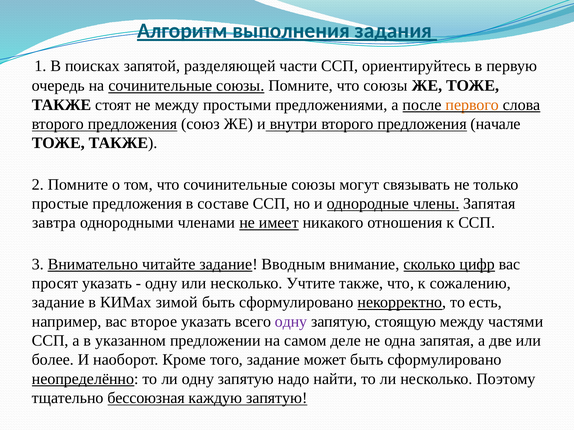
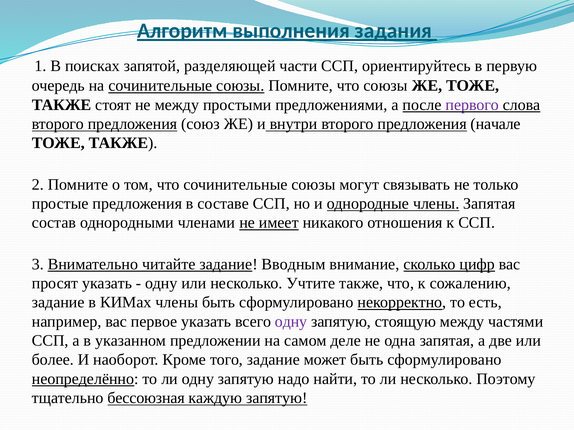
первого colour: orange -> purple (472, 105)
завтра: завтра -> состав (54, 223)
КИМах зимой: зимой -> члены (177, 303)
второе: второе -> первое (154, 322)
